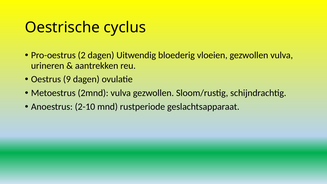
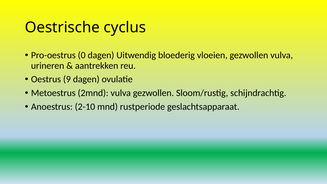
2: 2 -> 0 (82, 55)
